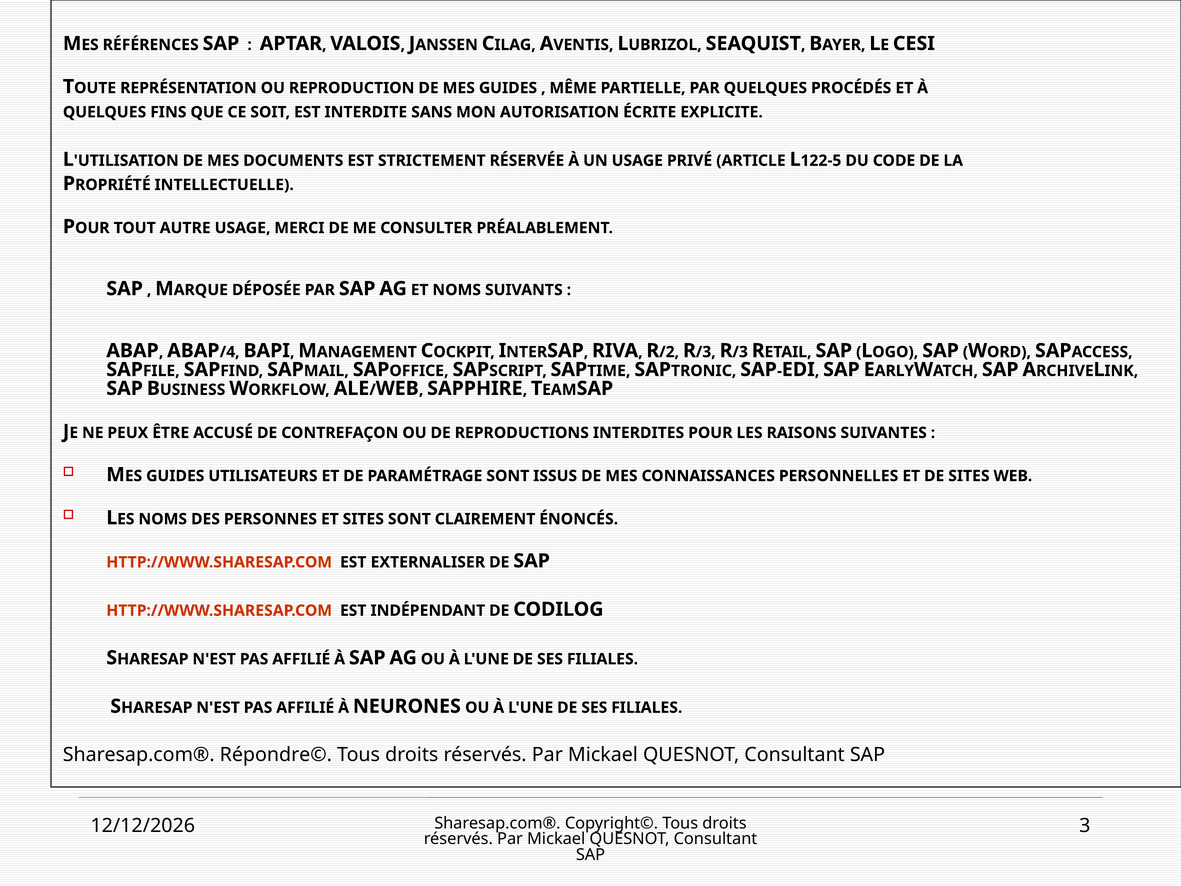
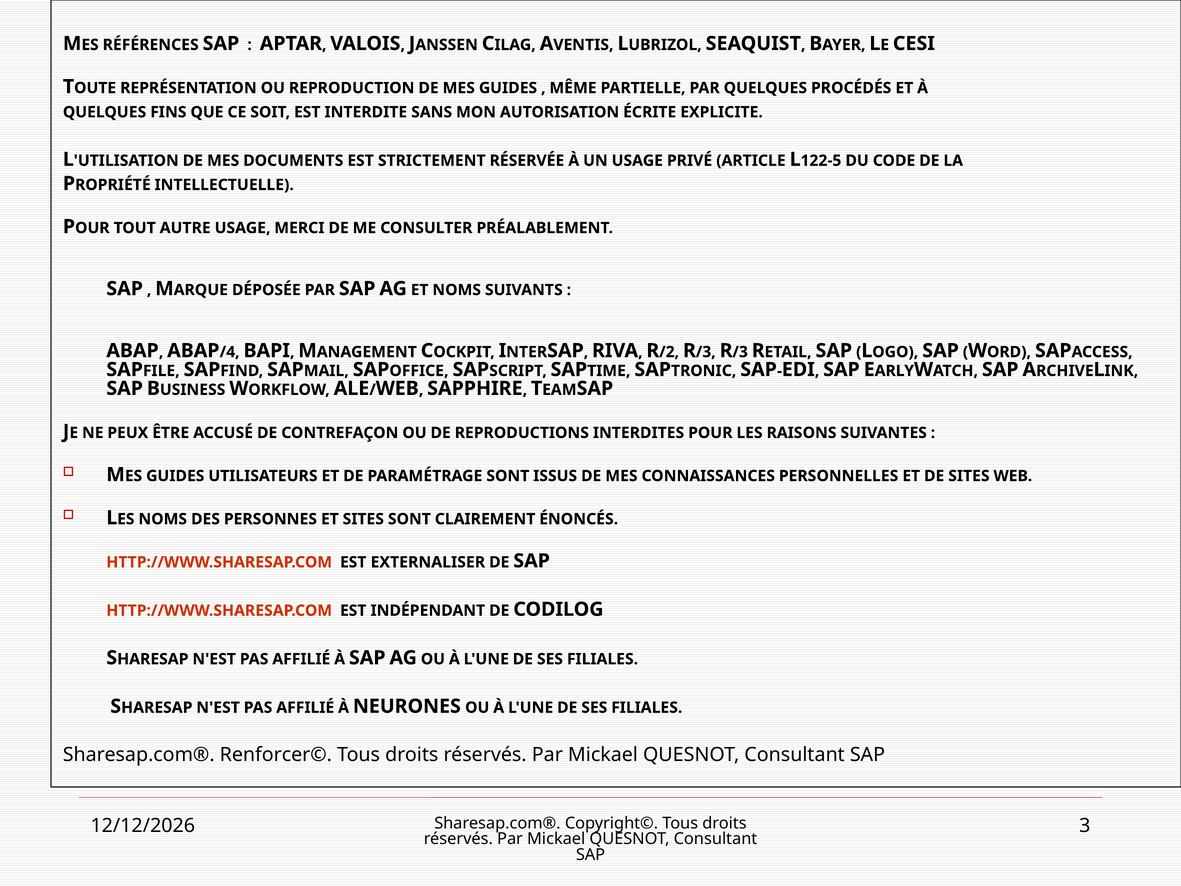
Répondre©: Répondre© -> Renforcer© (276, 755)
